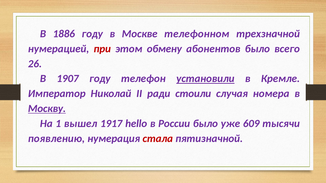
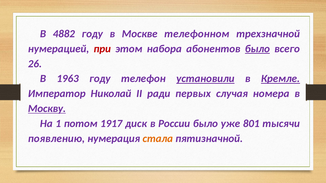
1886: 1886 -> 4882 (64, 34)
обмену: обмену -> набора (164, 49)
было underline: none -> present (257, 49)
1907: 1907 -> 1963 (68, 79)
Кремле underline: none -> present (280, 79)
стоили: стоили -> первых (193, 94)
вышел: вышел -> потом (81, 124)
hello: hello -> диск (136, 124)
609: 609 -> 801 (251, 124)
стала colour: red -> orange (158, 139)
